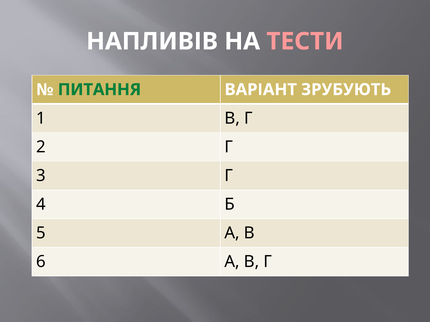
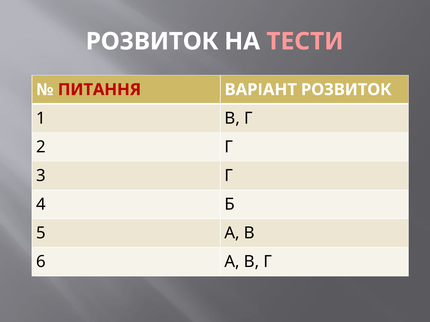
НАПЛИВІВ: НАПЛИВІВ -> РОЗВИТОК (152, 41)
ПИТАННЯ colour: green -> red (99, 90)
ВАРІАНТ ЗРУБУЮТЬ: ЗРУБУЮТЬ -> РОЗВИТОК (346, 90)
